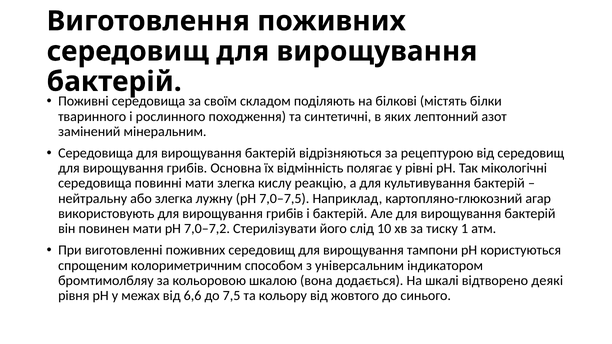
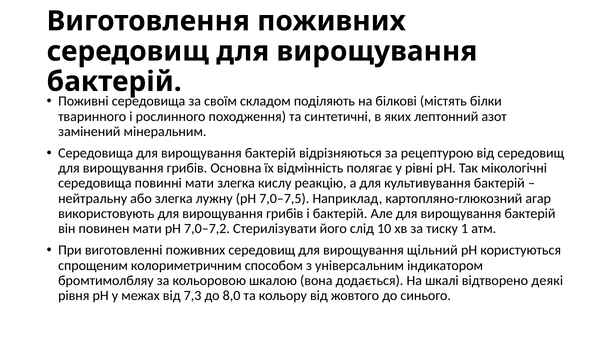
тампони: тампони -> щільний (432, 250)
6,6: 6,6 -> 7,3 (193, 296)
7,5: 7,5 -> 8,0 (232, 296)
